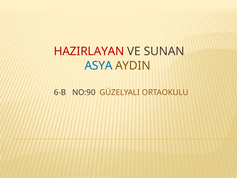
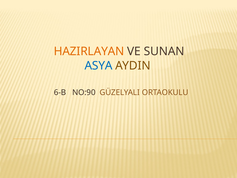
HAZIRLAYAN colour: red -> orange (89, 51)
